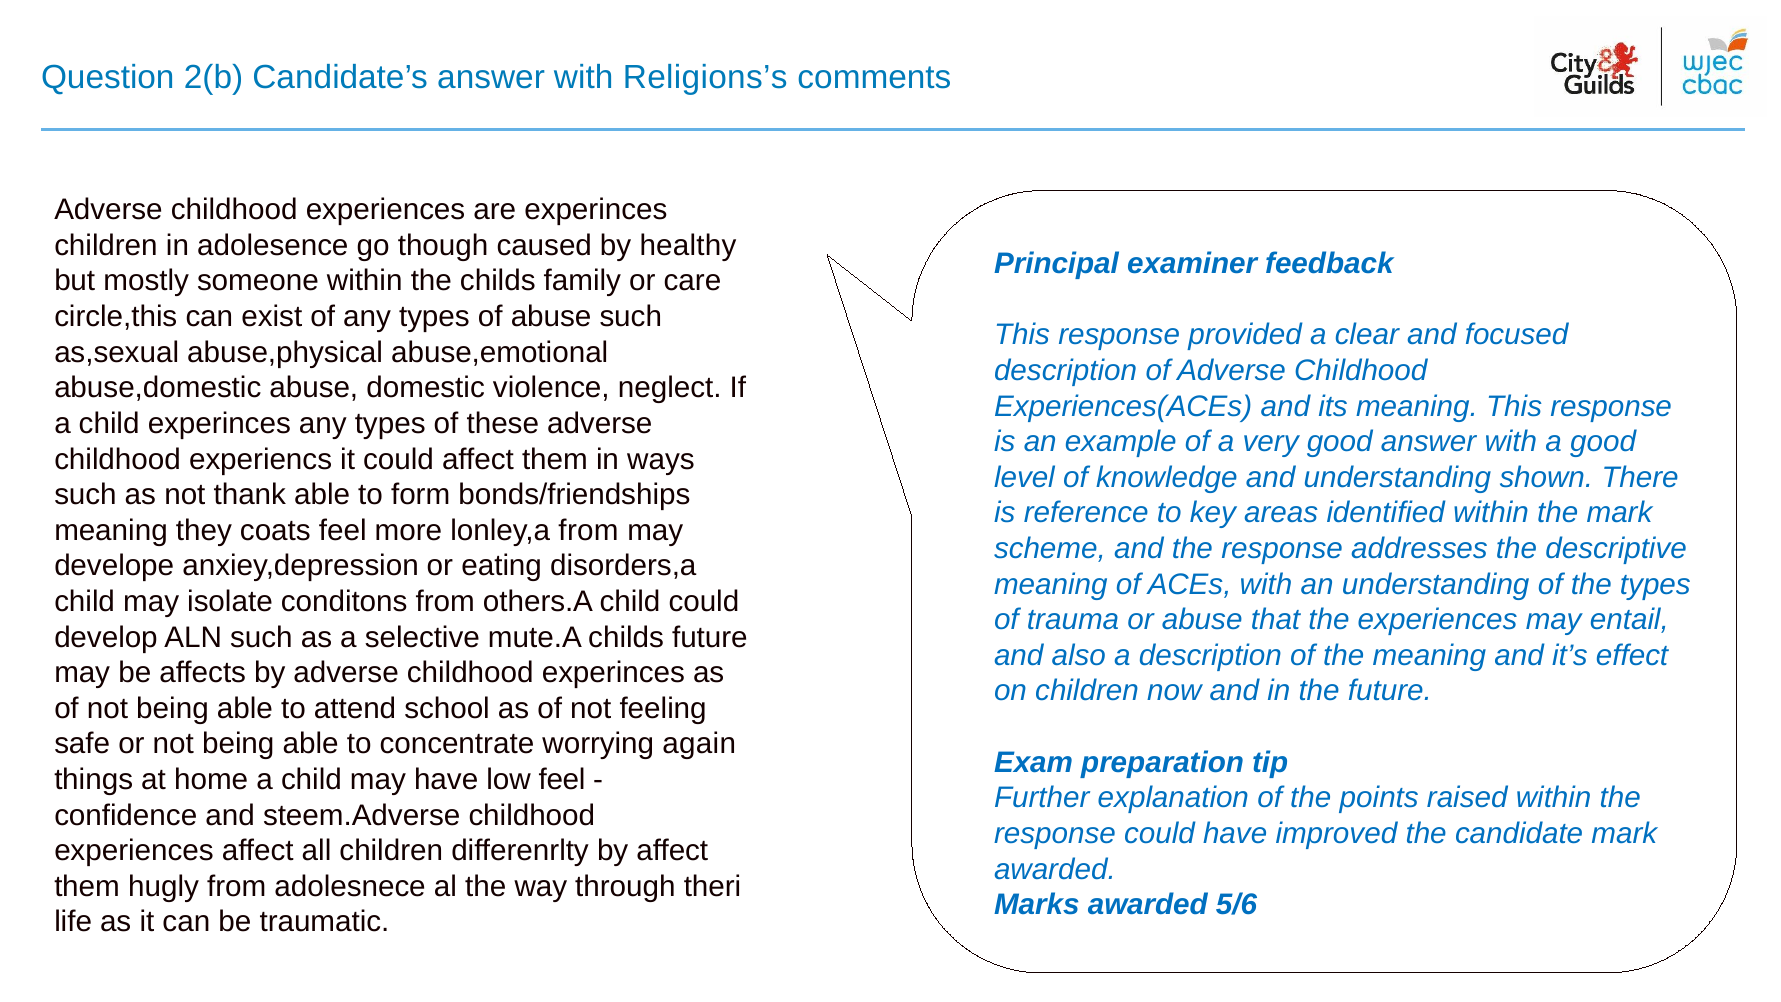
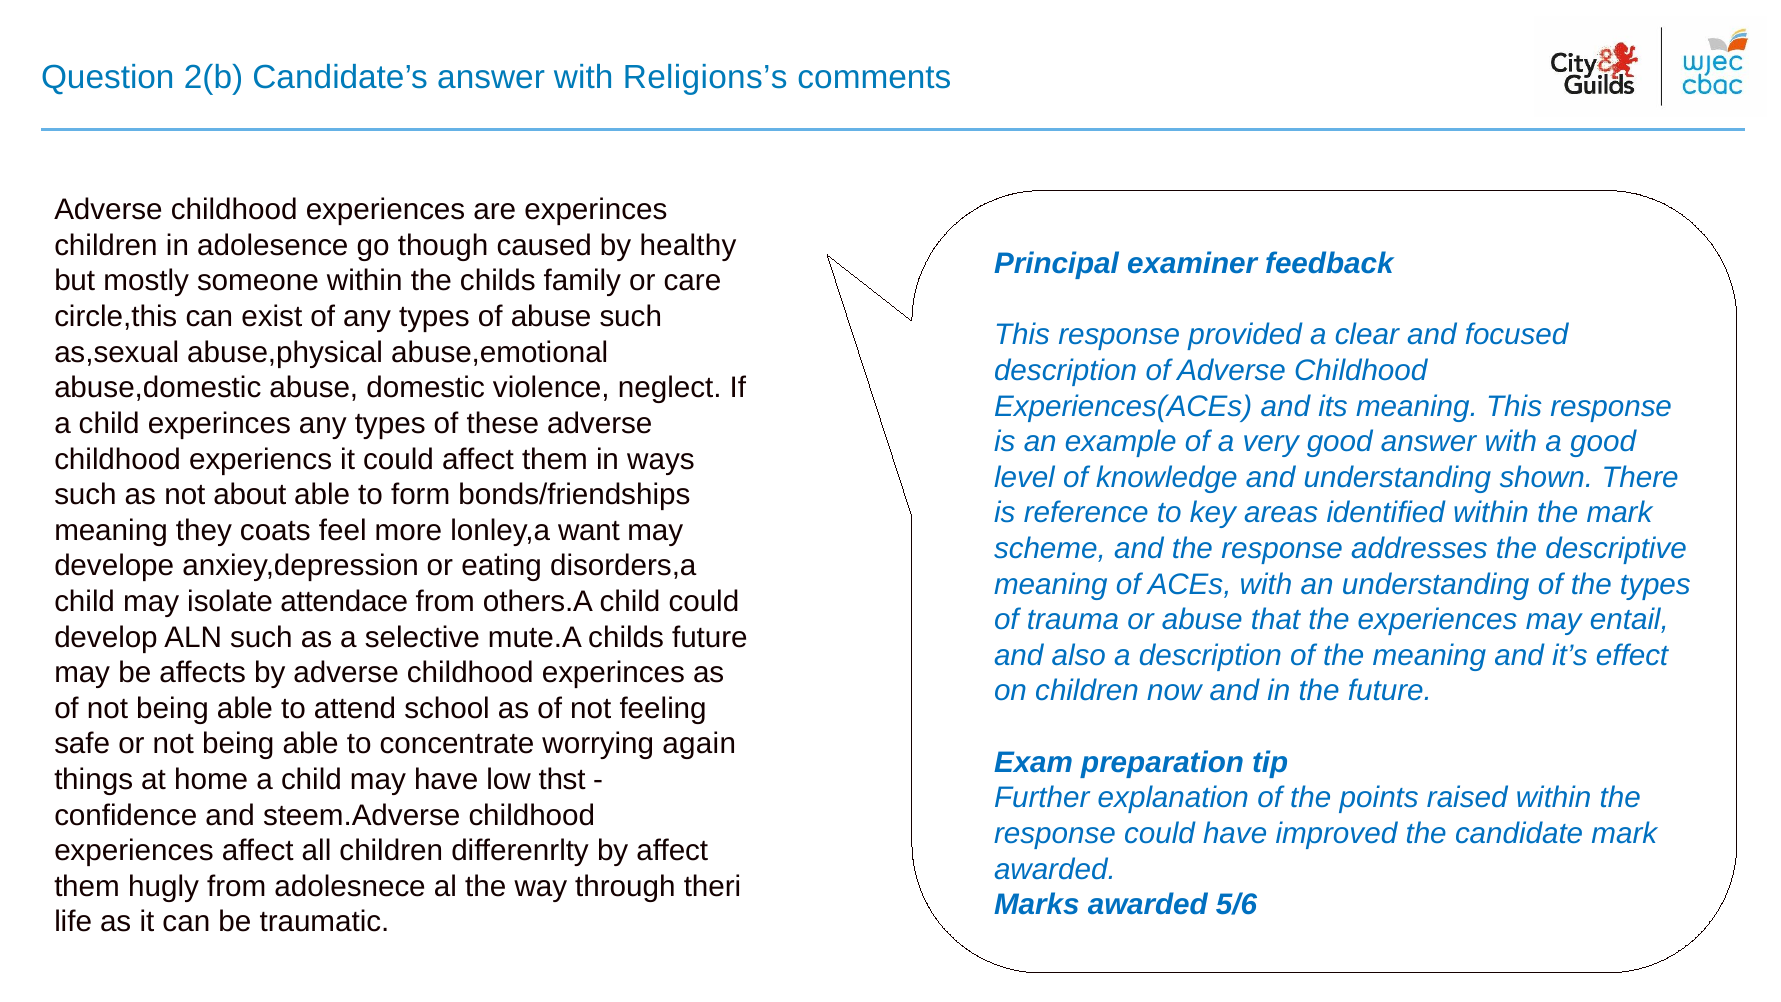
thank: thank -> about (250, 495)
lonley,a from: from -> want (589, 530)
conditons: conditons -> attendace (344, 602)
low feel: feel -> thst (562, 780)
